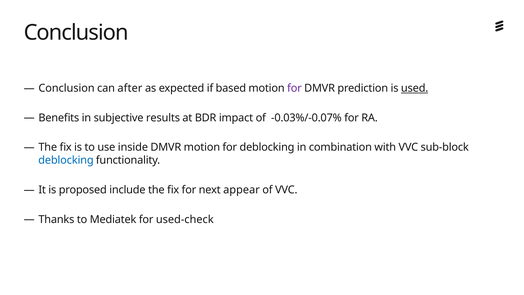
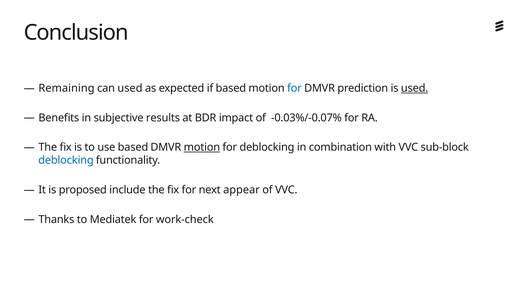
Conclusion: Conclusion -> Remaining (66, 88)
can after: after -> used (130, 88)
for colour: purple -> blue (294, 88)
use inside: inside -> based (133, 147)
motion underline: none -> present (202, 147)
used-check: used-check -> work-check (185, 219)
